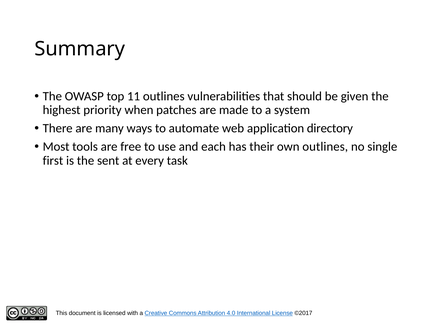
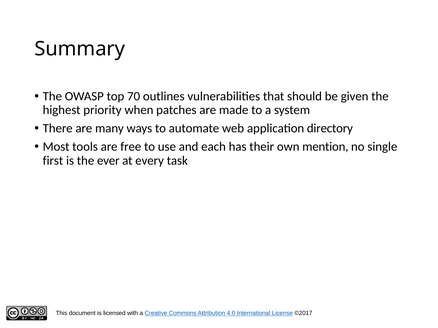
11: 11 -> 70 (134, 96)
own outlines: outlines -> mention (325, 147)
sent: sent -> ever (108, 161)
